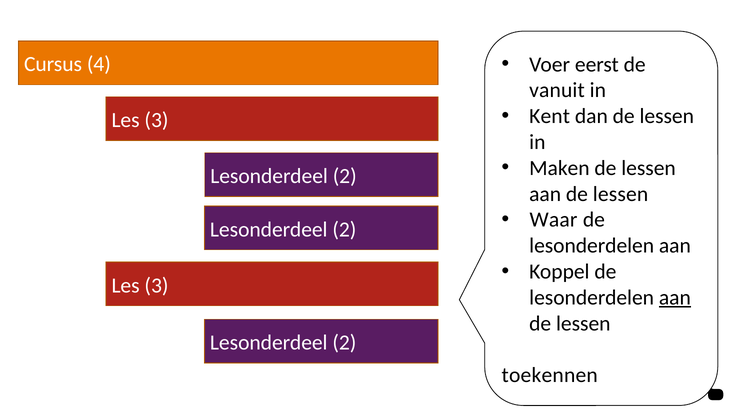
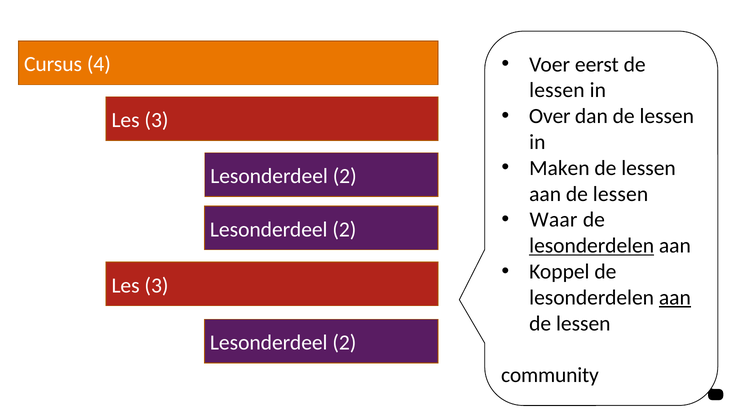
vanuit: vanuit -> lessen (557, 90)
Kent: Kent -> Over (550, 116)
lesonderdelen underline: none -> present (592, 246)
toekennen: toekennen -> community (550, 375)
